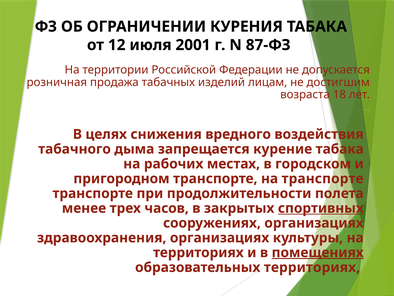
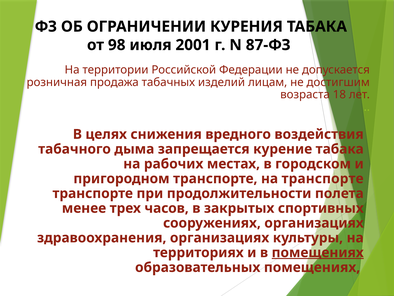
12: 12 -> 98 (117, 45)
спортивных underline: present -> none (321, 208)
образовательных территориях: территориях -> помещениях (312, 267)
